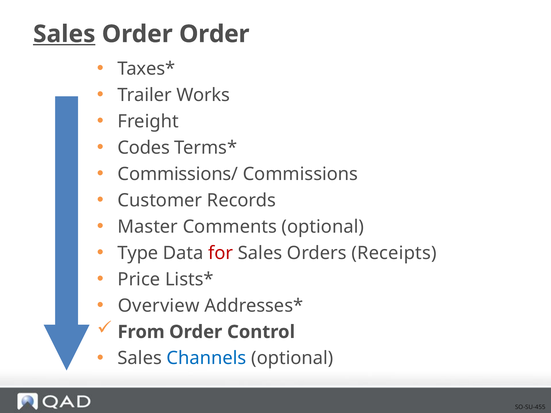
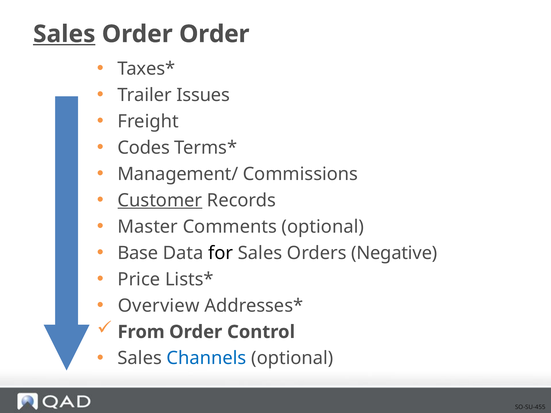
Works: Works -> Issues (203, 95)
Commissions/: Commissions/ -> Management/ (178, 174)
Customer underline: none -> present (160, 200)
Type: Type -> Base (138, 253)
for colour: red -> black (221, 253)
Receipts: Receipts -> Negative (394, 253)
